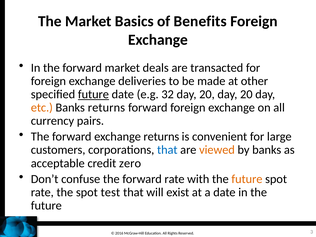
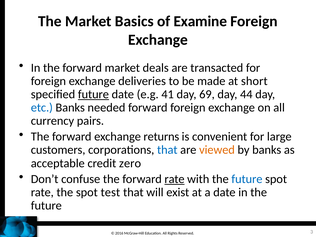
Benefits: Benefits -> Examine (200, 21)
other: other -> short (254, 81)
32: 32 -> 41 (168, 94)
20: 20 -> 69 (207, 94)
20: 20 -> 44 (246, 94)
etc colour: orange -> blue (42, 108)
Banks returns: returns -> needed (106, 108)
rate underline: none -> present (175, 179)
future colour: orange -> blue (247, 179)
